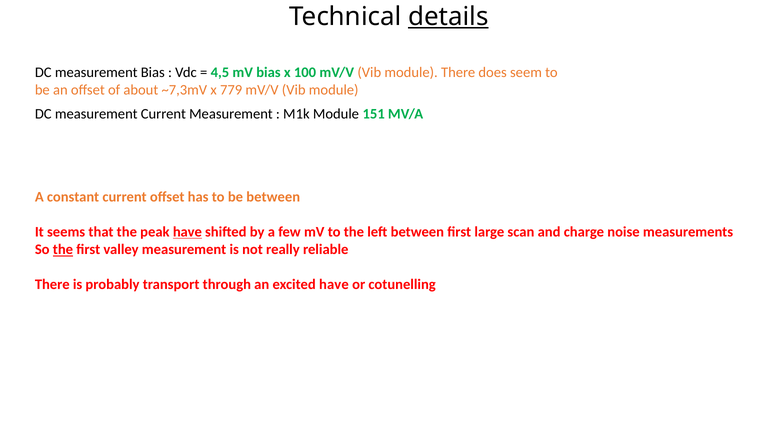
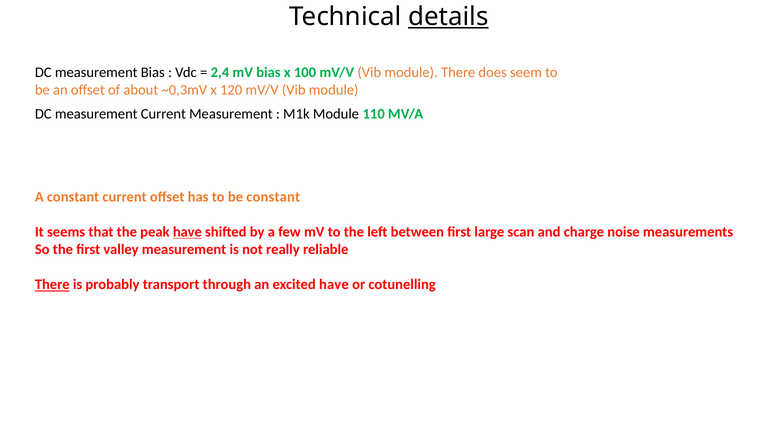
4,5: 4,5 -> 2,4 (220, 73)
~7,3mV: ~7,3mV -> ~0,3mV (184, 90)
779: 779 -> 120 (231, 90)
151: 151 -> 110 (374, 114)
be between: between -> constant (273, 197)
the underline: present -> none (63, 249)
There underline: none -> present (52, 284)
